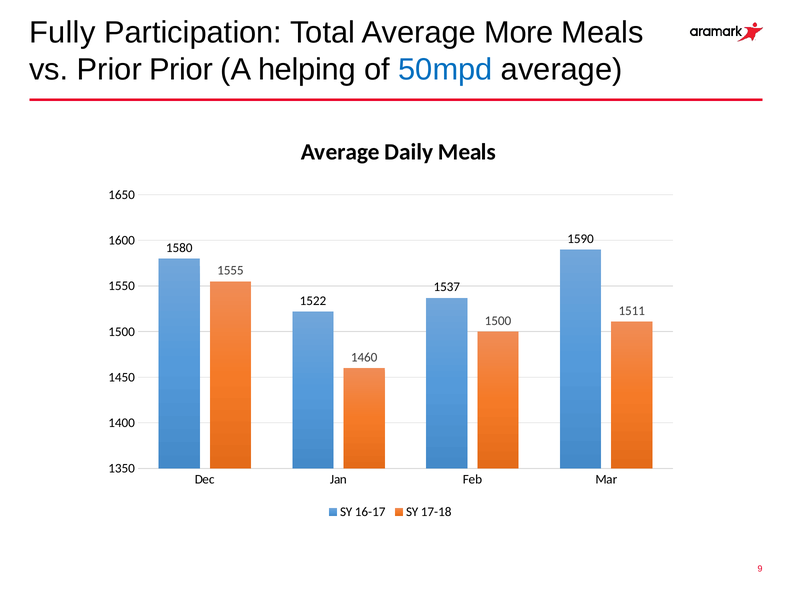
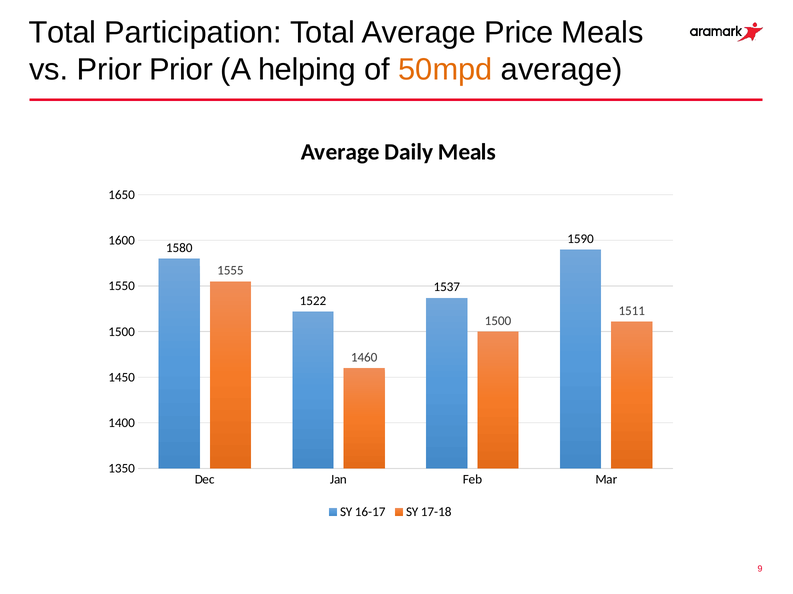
Fully: Fully -> Total (63, 33)
More: More -> Price (519, 33)
50mpd colour: blue -> orange (445, 70)
